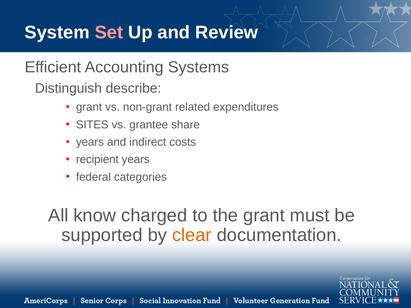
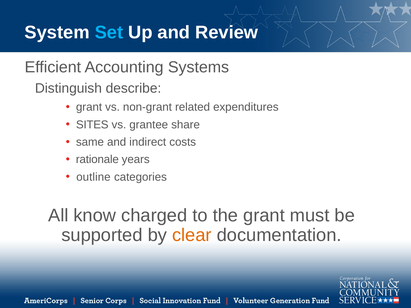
Set colour: pink -> light blue (109, 32)
years: years -> same (90, 142)
recipient: recipient -> rationale (97, 160)
federal: federal -> outline (93, 177)
